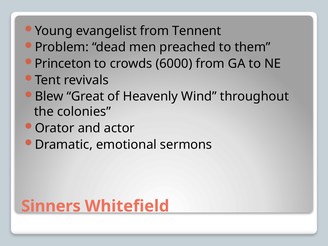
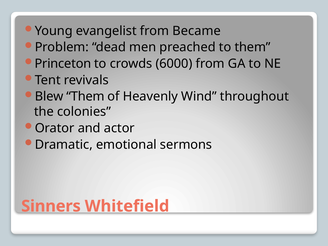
Tennent: Tennent -> Became (197, 31)
Blew Great: Great -> Them (85, 96)
